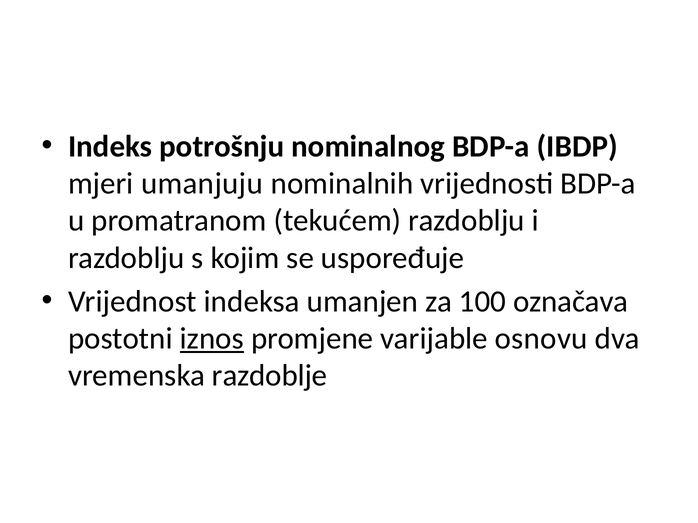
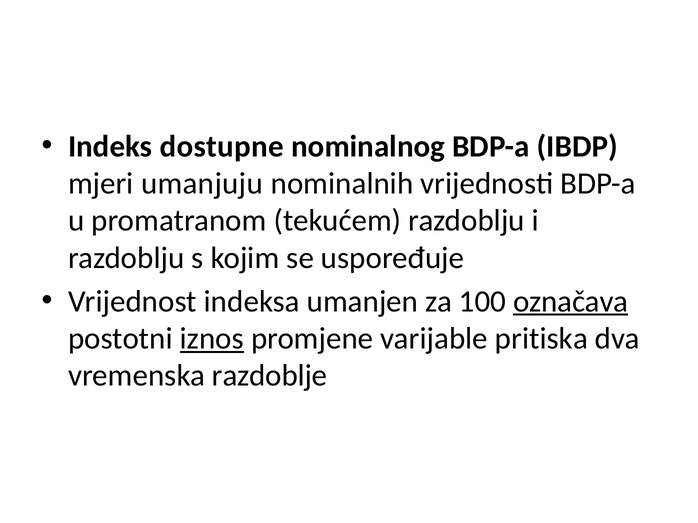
potrošnju: potrošnju -> dostupne (222, 146)
označava underline: none -> present (571, 302)
osnovu: osnovu -> pritiska (541, 339)
